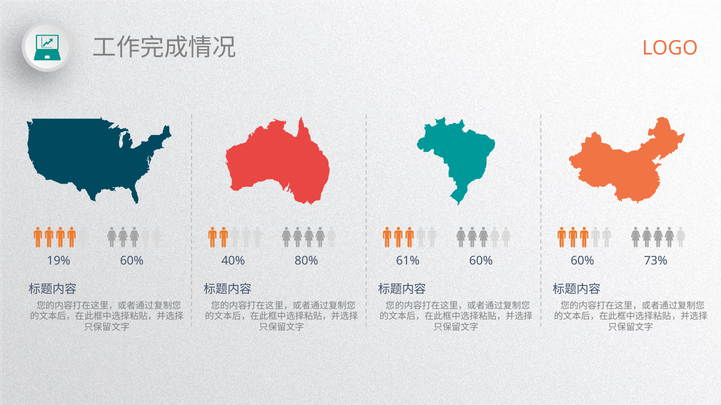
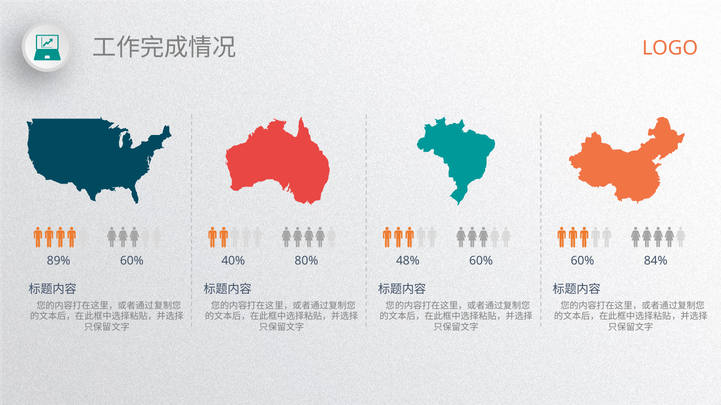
19%: 19% -> 89% (59, 261)
61%: 61% -> 48% (408, 261)
73%: 73% -> 84% (656, 261)
